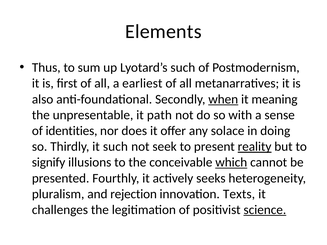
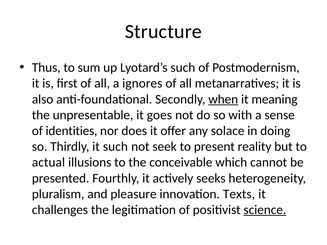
Elements: Elements -> Structure (163, 32)
earliest: earliest -> ignores (142, 83)
path: path -> goes (159, 115)
reality underline: present -> none (255, 147)
signify: signify -> actual (48, 163)
which underline: present -> none (231, 163)
rejection: rejection -> pleasure (134, 194)
